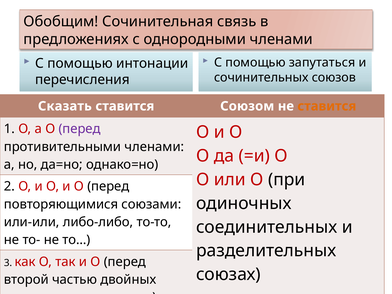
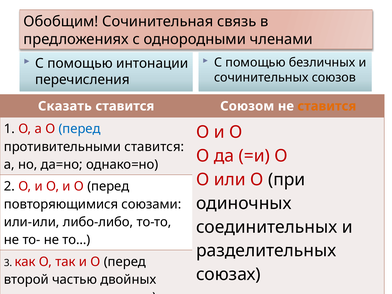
запутаться: запутаться -> безличных (322, 62)
перед colour: purple -> blue (80, 129)
противительными членами: членами -> ставится (154, 147)
